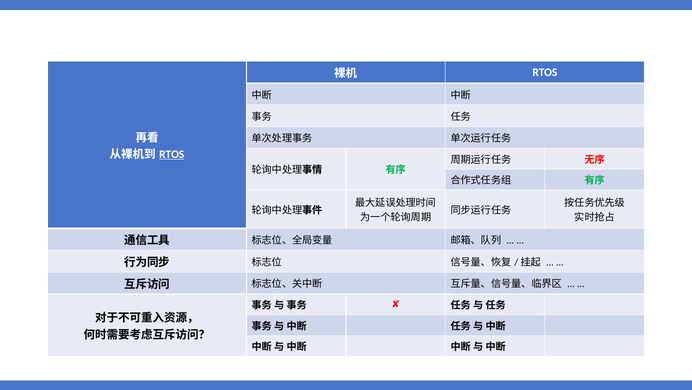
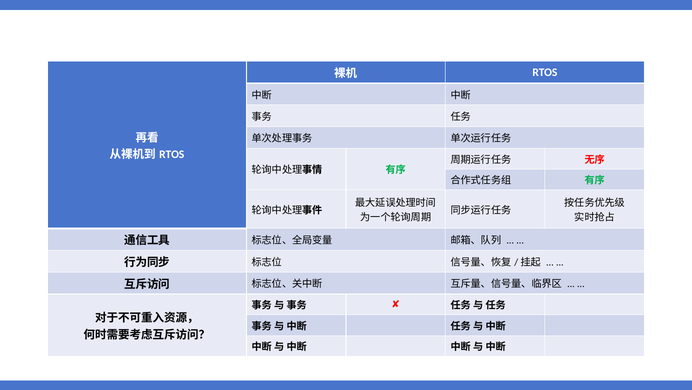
RTOS underline: present -> none (172, 154)
